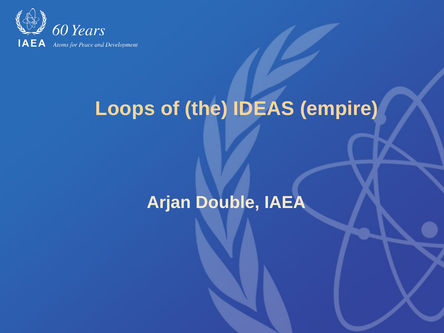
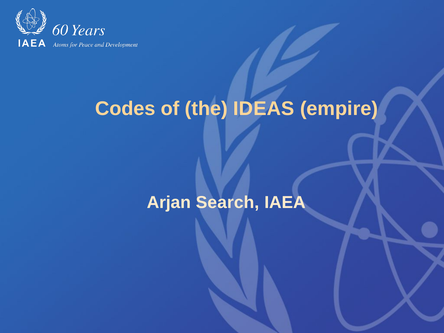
Loops: Loops -> Codes (125, 109)
Double: Double -> Search (228, 202)
